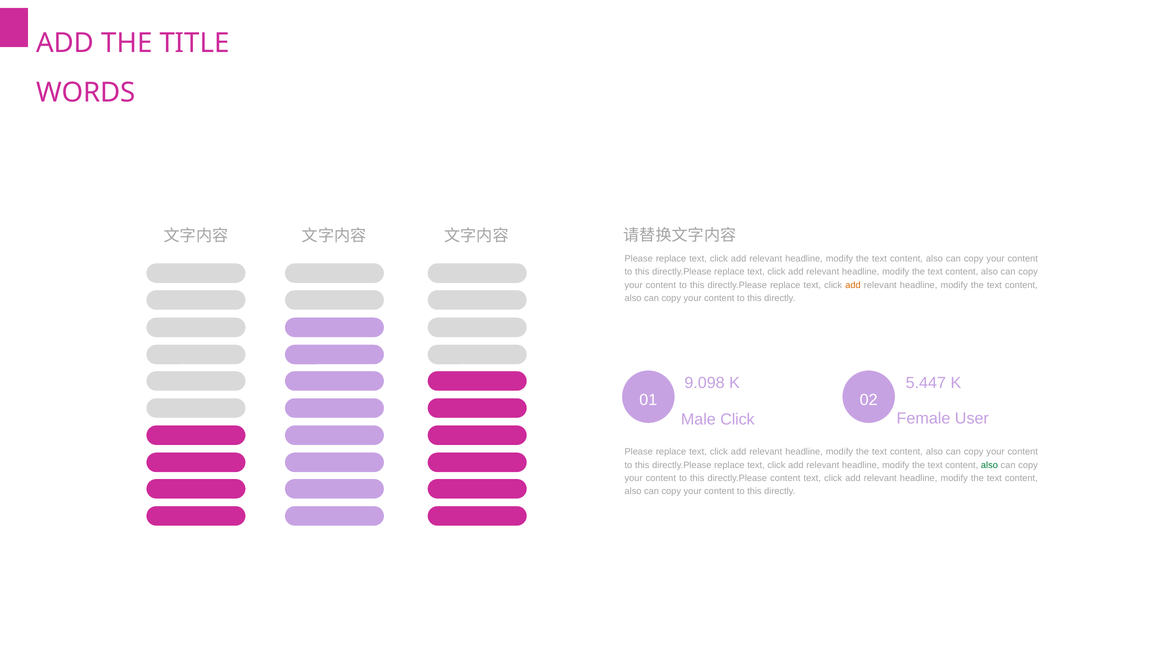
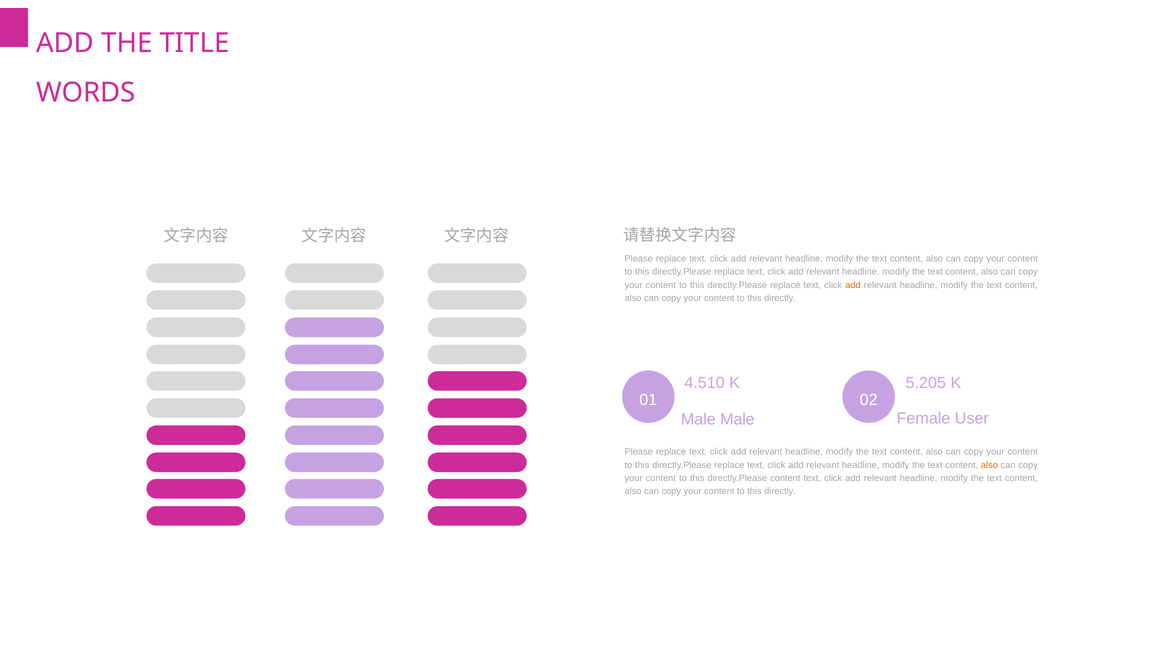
9.098: 9.098 -> 4.510 (705, 383)
5.447: 5.447 -> 5.205 (926, 383)
Male Click: Click -> Male (737, 419)
also colour: green -> orange (989, 465)
